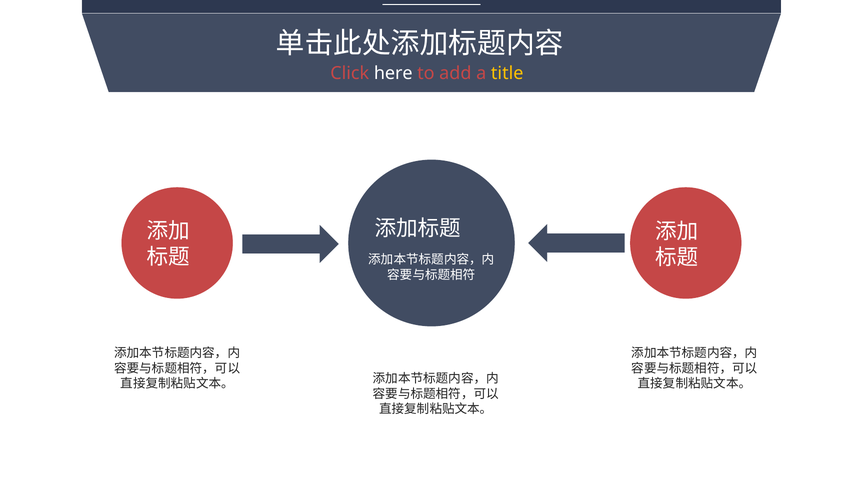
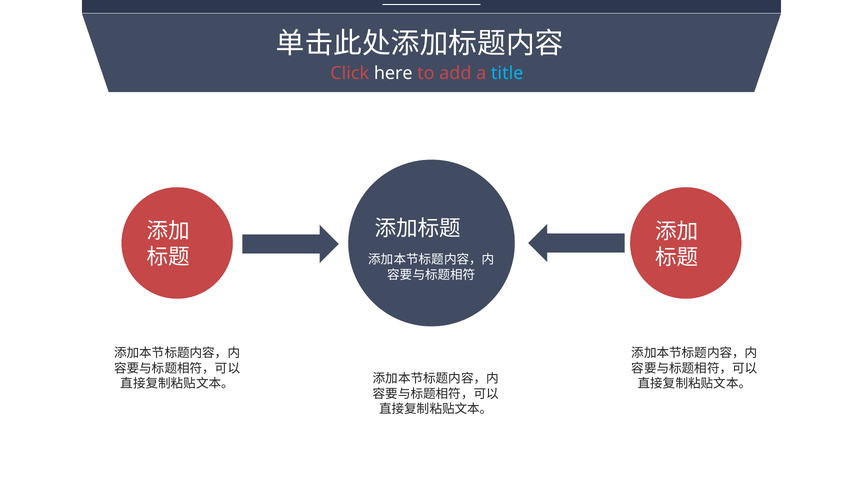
title colour: yellow -> light blue (507, 73)
